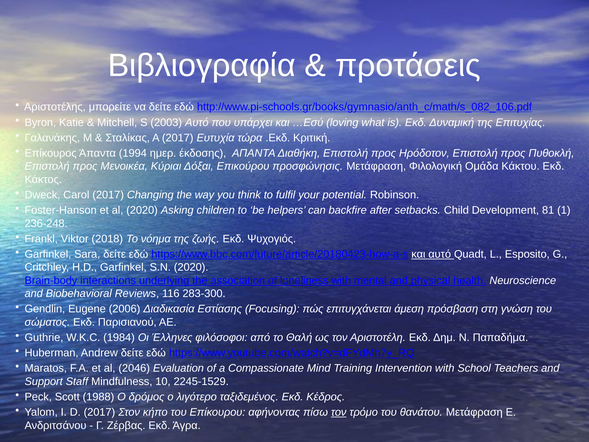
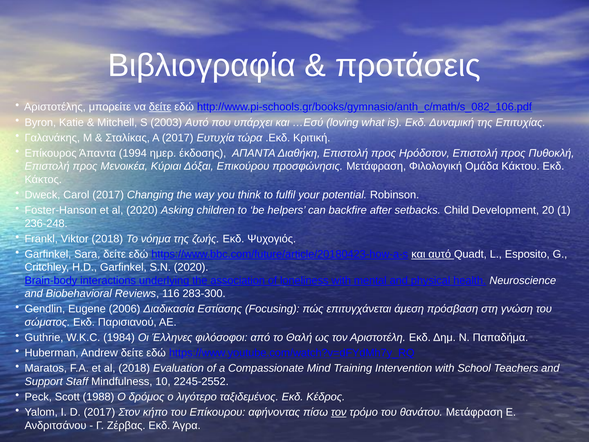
δείτε underline: none -> present (160, 107)
81: 81 -> 20 (548, 210)
al 2046: 2046 -> 2018 (134, 368)
2245-1529: 2245-1529 -> 2245-2552 (201, 381)
